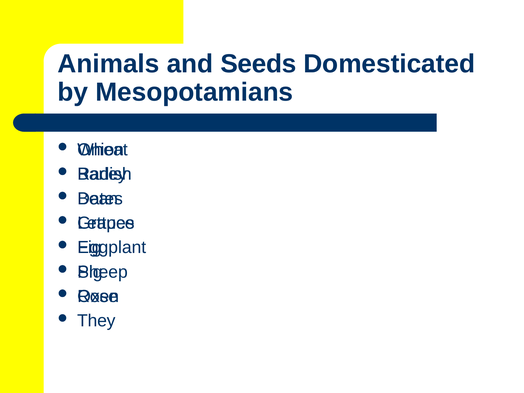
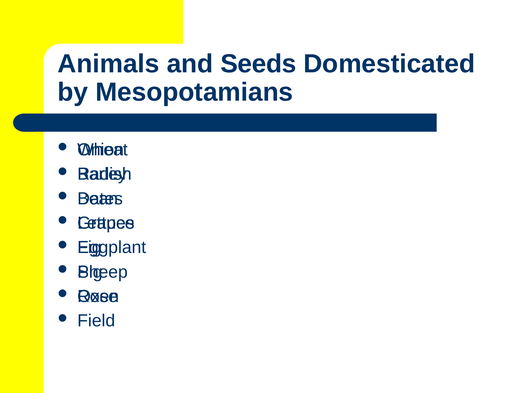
They: They -> Field (96, 321)
